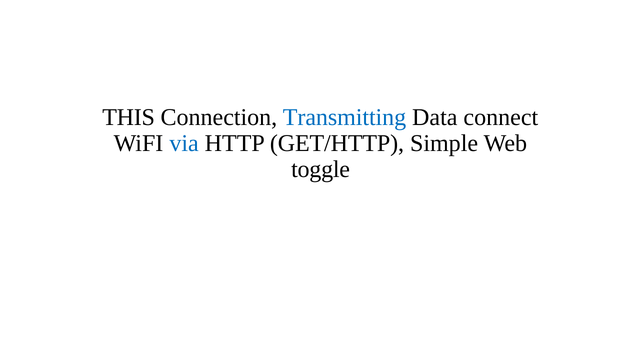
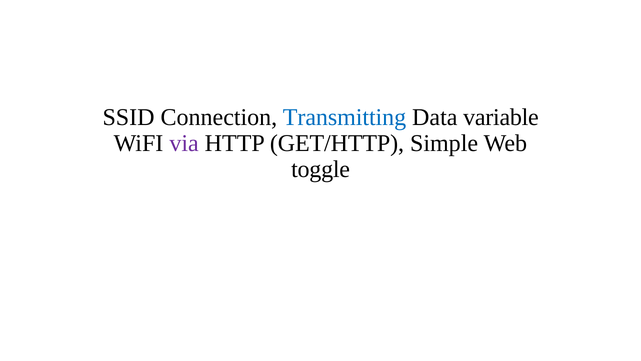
THIS: THIS -> SSID (129, 117)
connect: connect -> variable (501, 117)
via colour: blue -> purple (184, 143)
